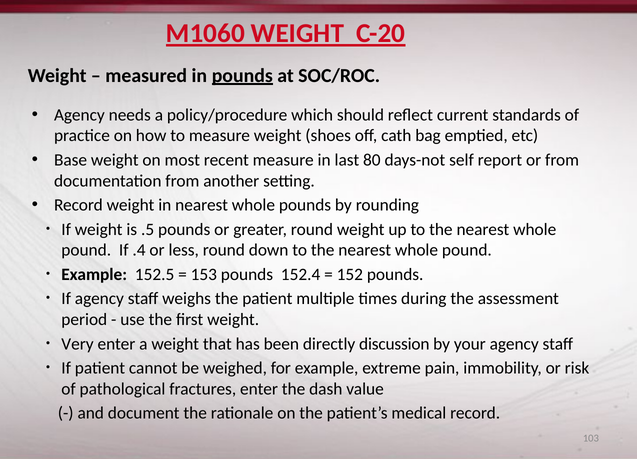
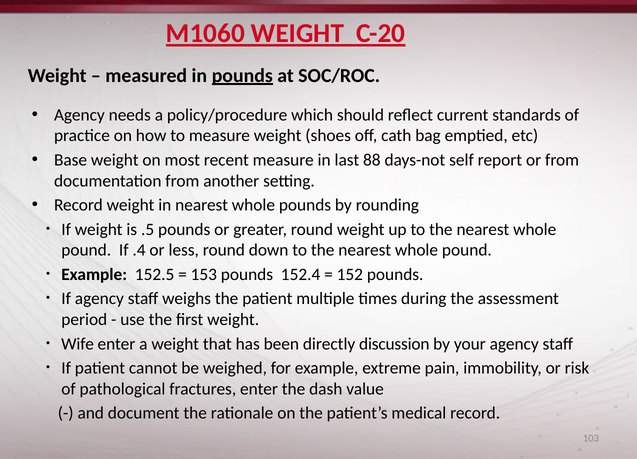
80: 80 -> 88 (372, 160)
Very: Very -> Wife (78, 344)
